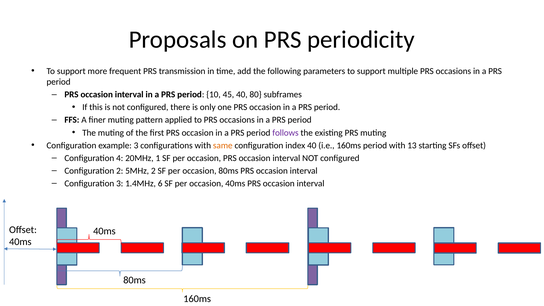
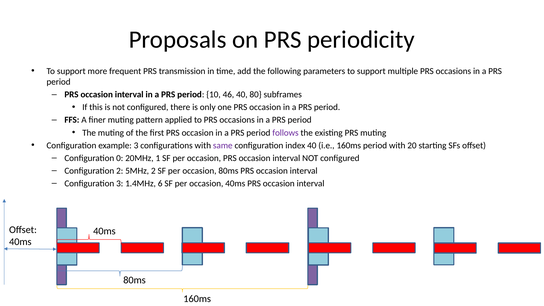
45: 45 -> 46 (228, 95)
same colour: orange -> purple (223, 145)
13: 13 -> 20 (412, 145)
4: 4 -> 0 (120, 158)
